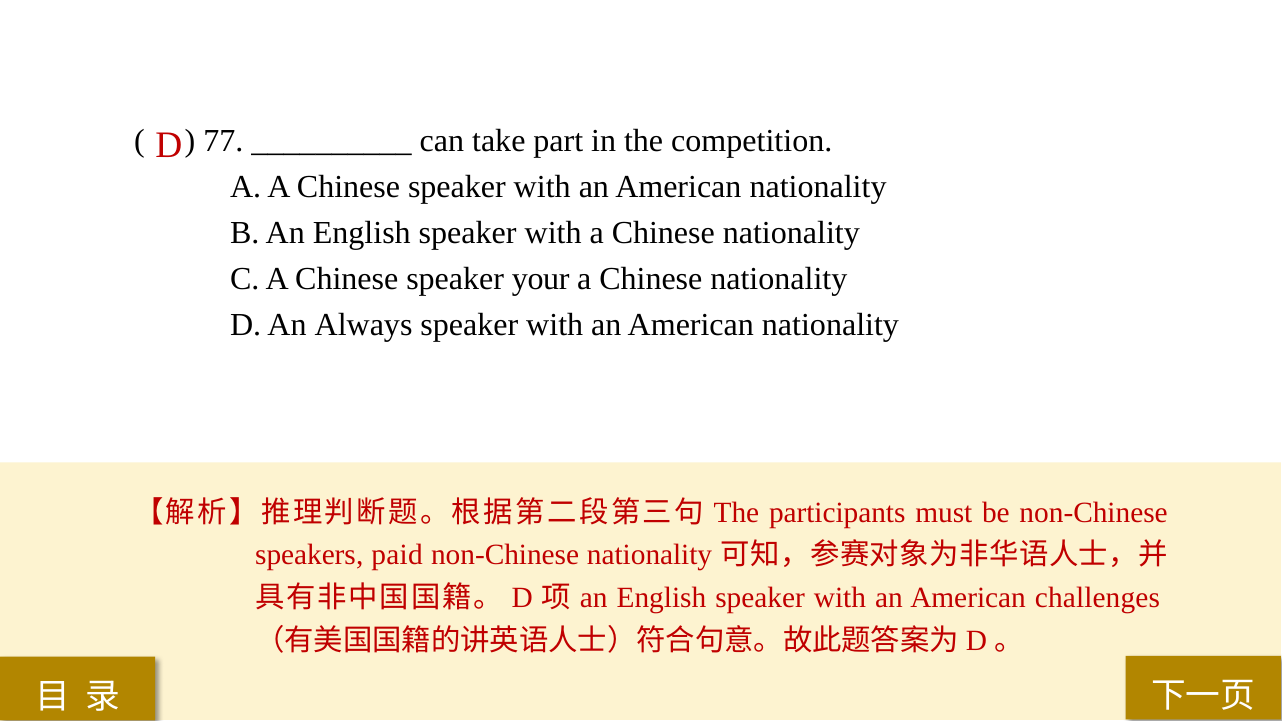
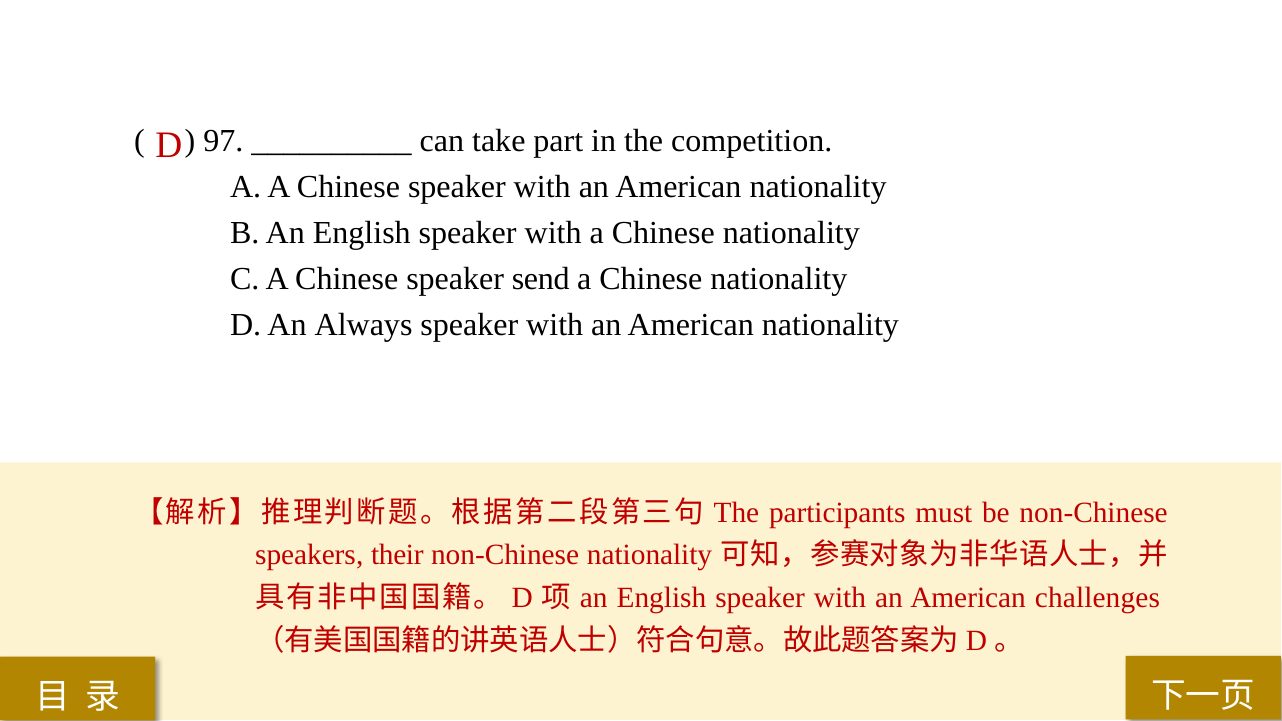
77: 77 -> 97 (223, 141)
your: your -> send (541, 279)
paid: paid -> their (397, 555)
